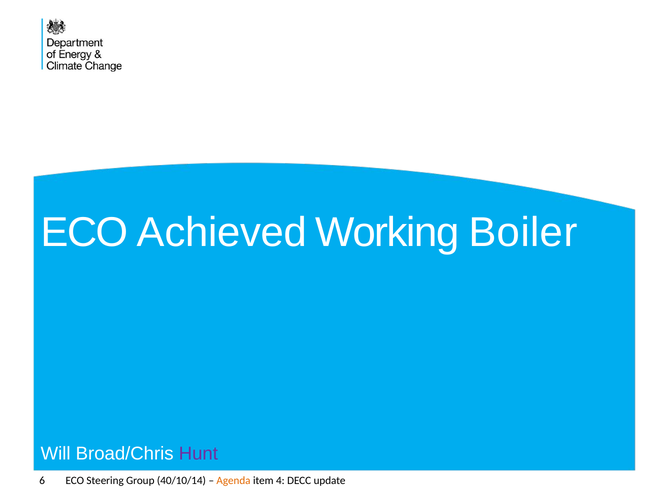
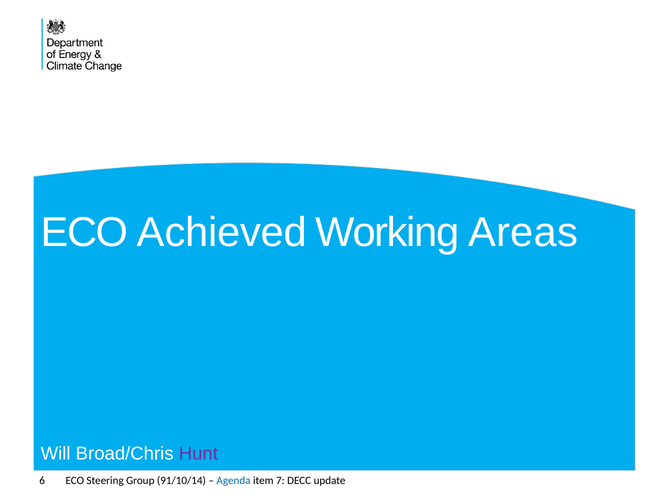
Boiler: Boiler -> Areas (523, 233)
40/10/14: 40/10/14 -> 91/10/14 (181, 481)
Agenda colour: orange -> blue (234, 481)
4: 4 -> 7 (280, 481)
